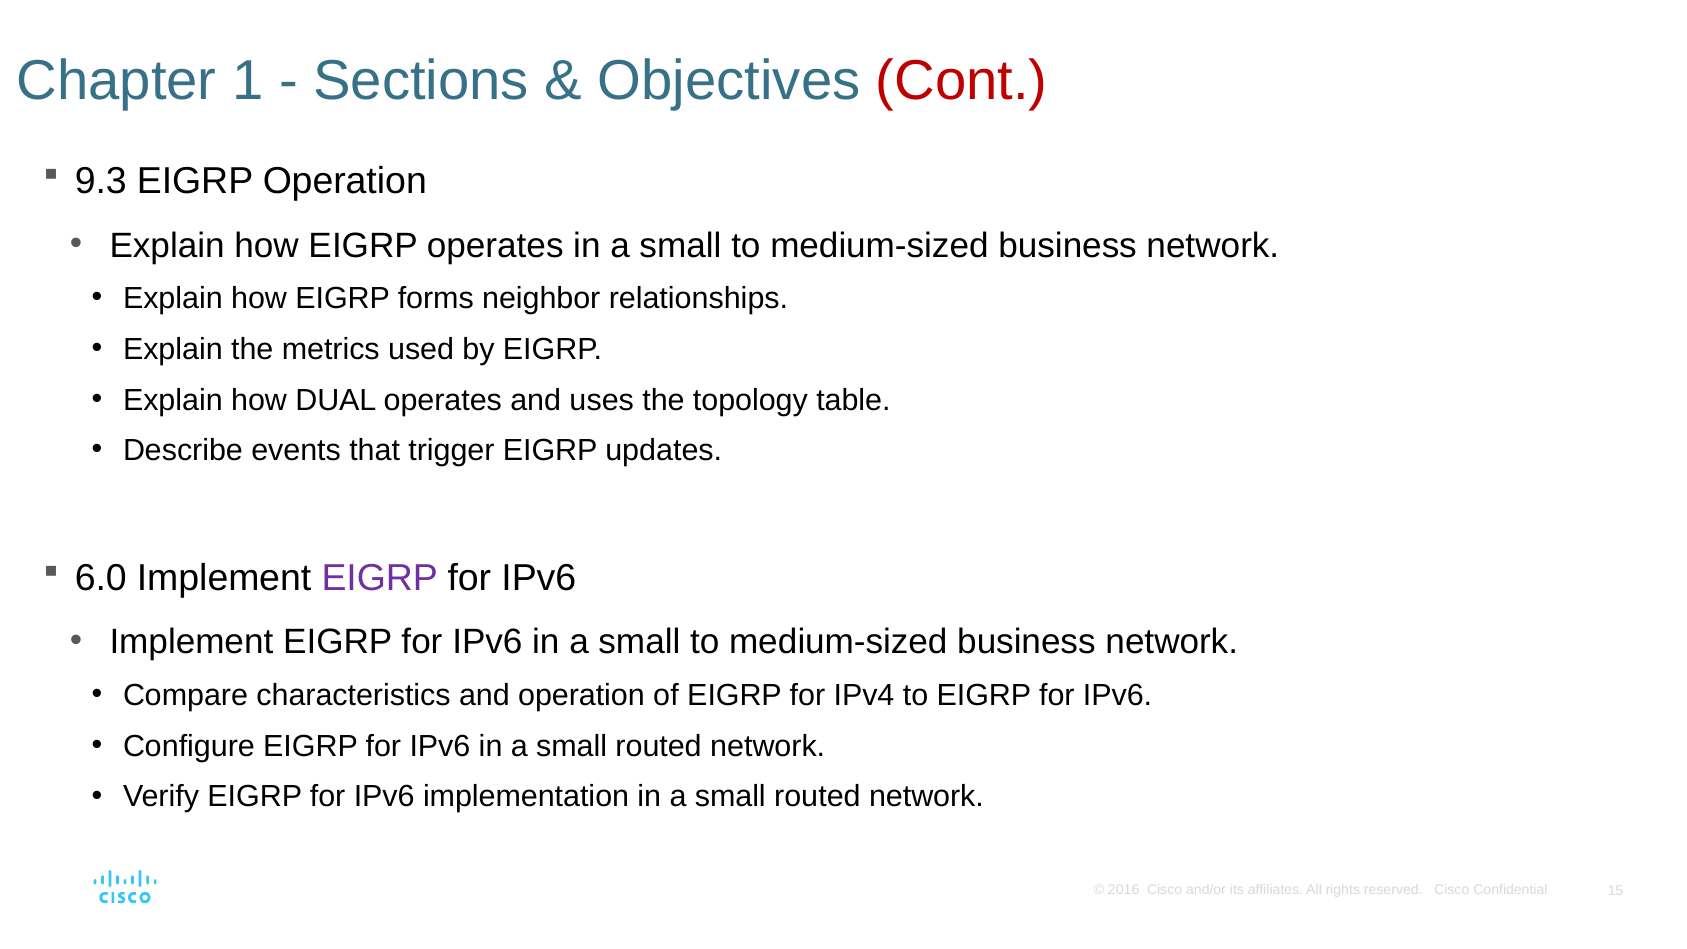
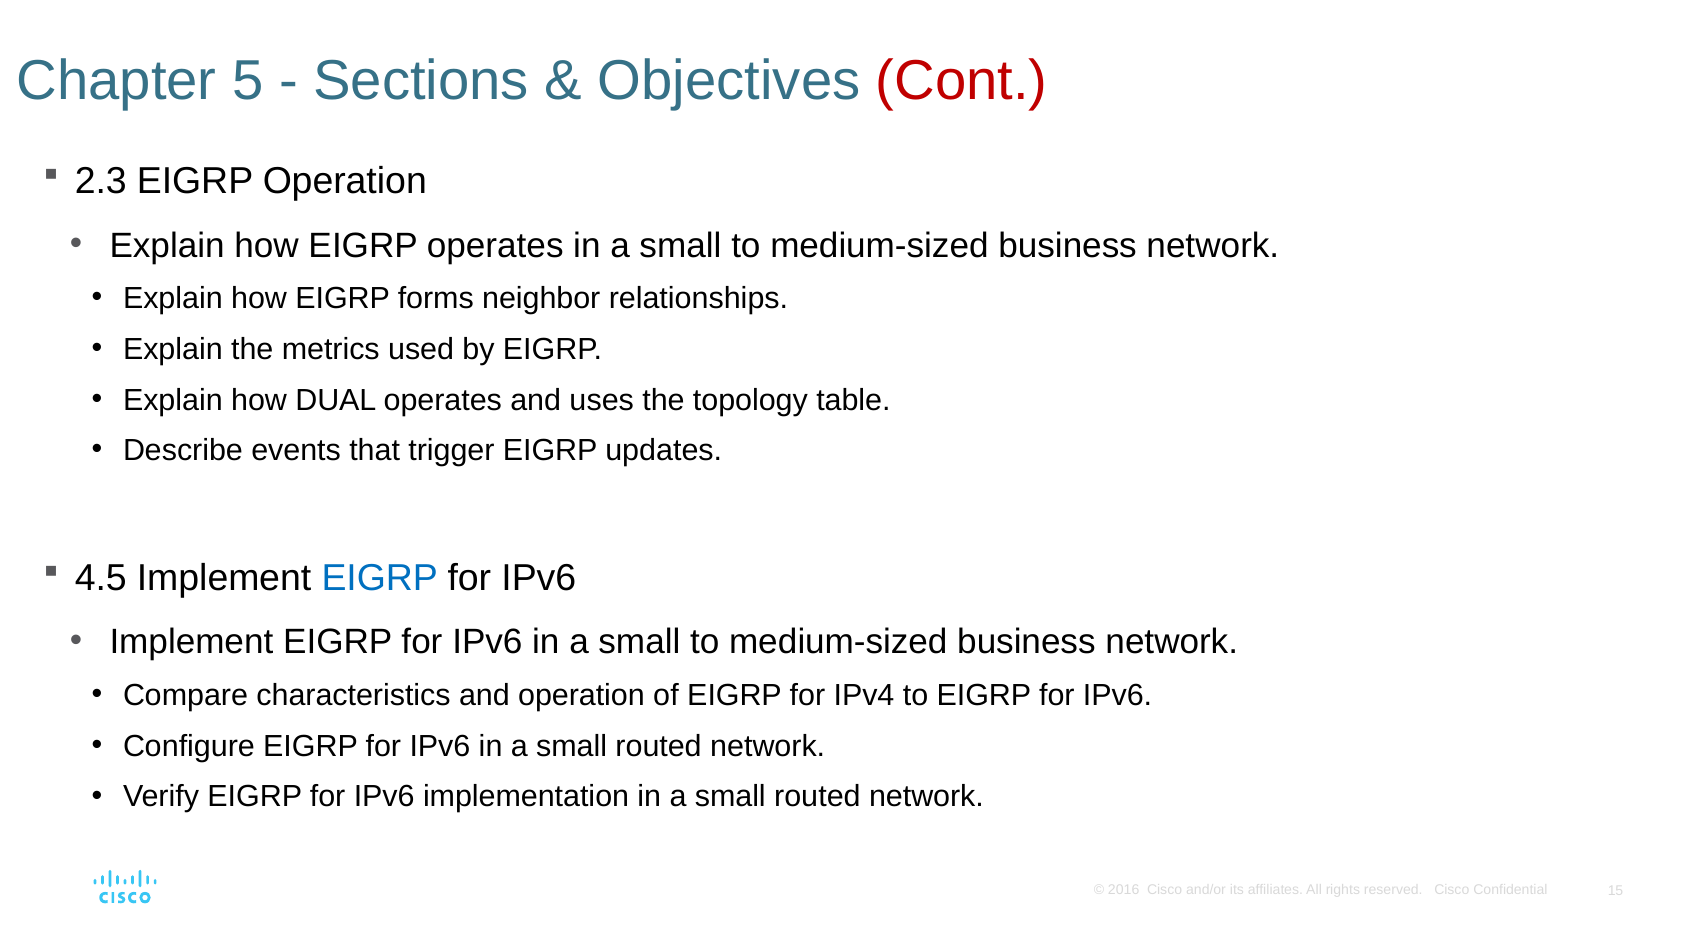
1: 1 -> 5 (248, 81)
9.3: 9.3 -> 2.3 (101, 181)
6.0: 6.0 -> 4.5 (101, 578)
EIGRP colour: purple -> blue (380, 578)
